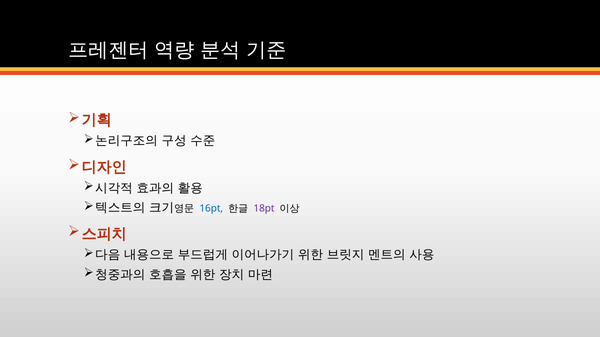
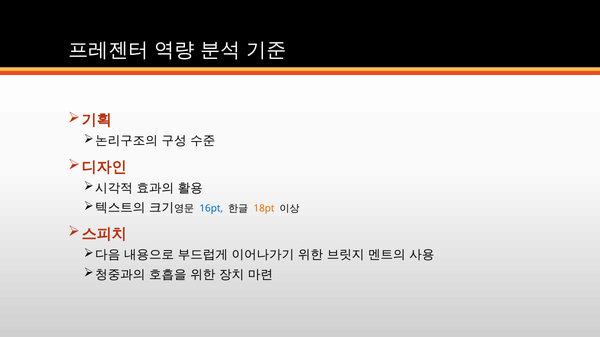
18pt colour: purple -> orange (264, 209)
